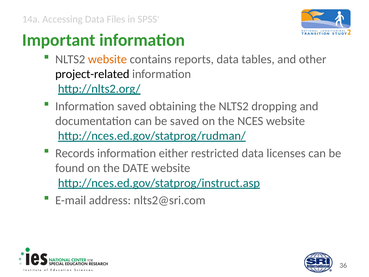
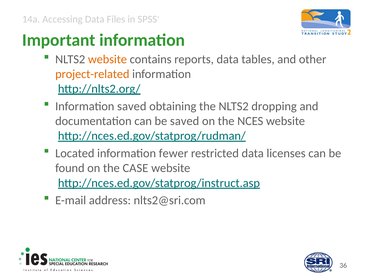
project-related colour: black -> orange (92, 74)
Records: Records -> Located (75, 153)
either: either -> fewer (173, 153)
DATE: DATE -> CASE (135, 168)
